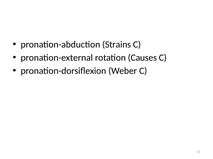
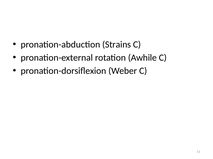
Causes: Causes -> Awhile (142, 58)
